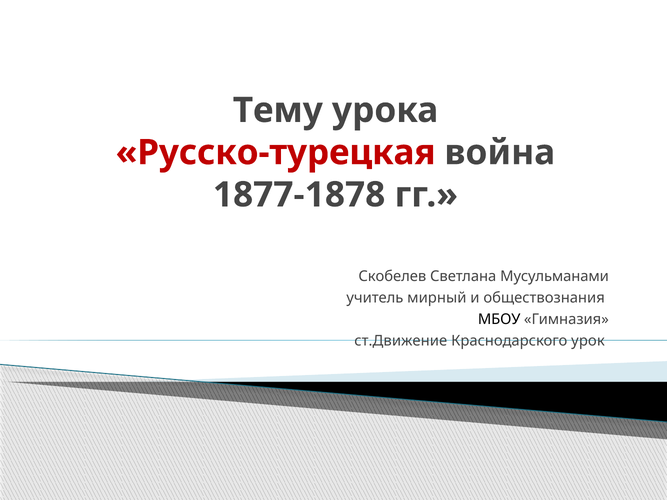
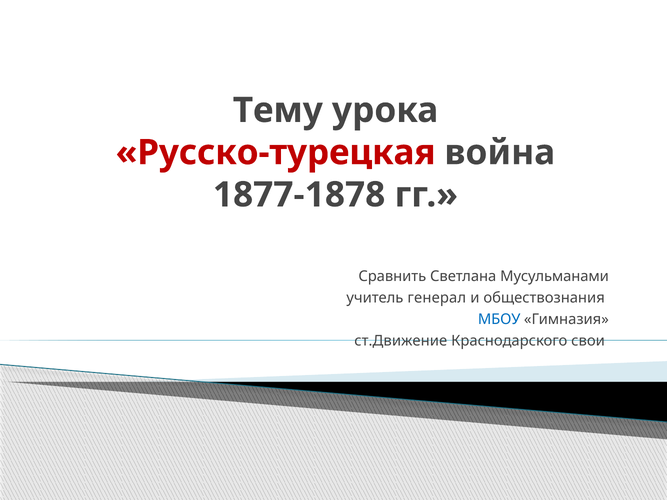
Скобелев: Скобелев -> Сравнить (392, 277)
мирный: мирный -> генерал (437, 298)
МБОУ colour: black -> blue (499, 320)
урок: урок -> свои (588, 341)
